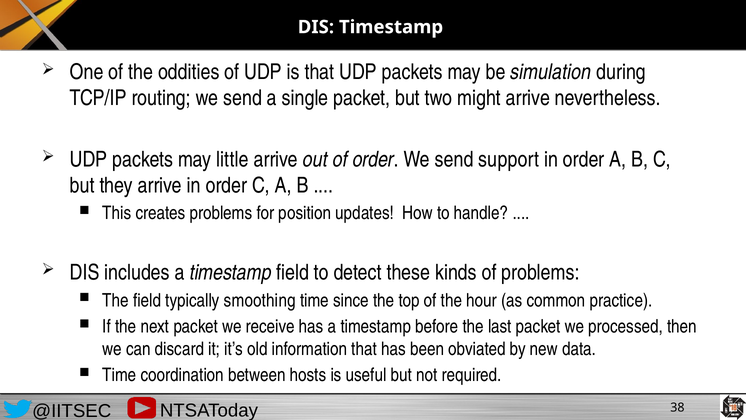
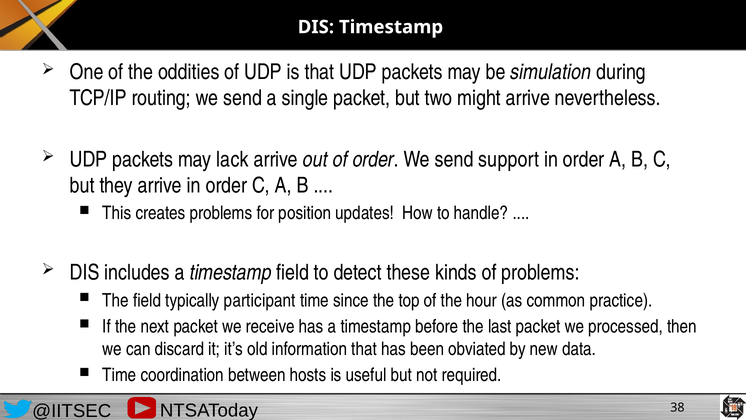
little: little -> lack (232, 159)
smoothing: smoothing -> participant (260, 300)
